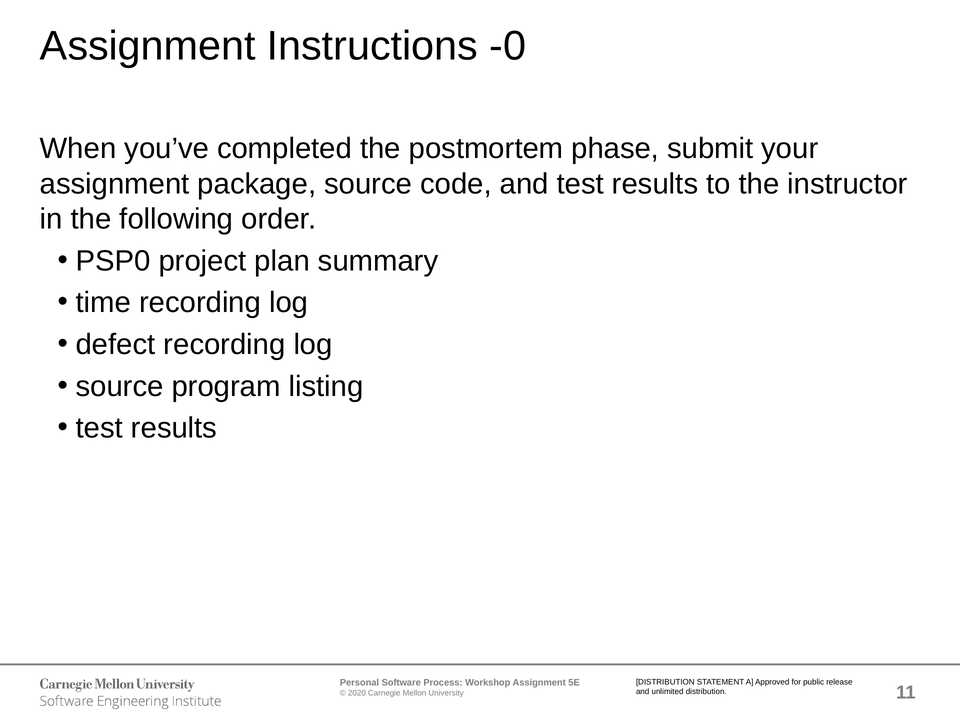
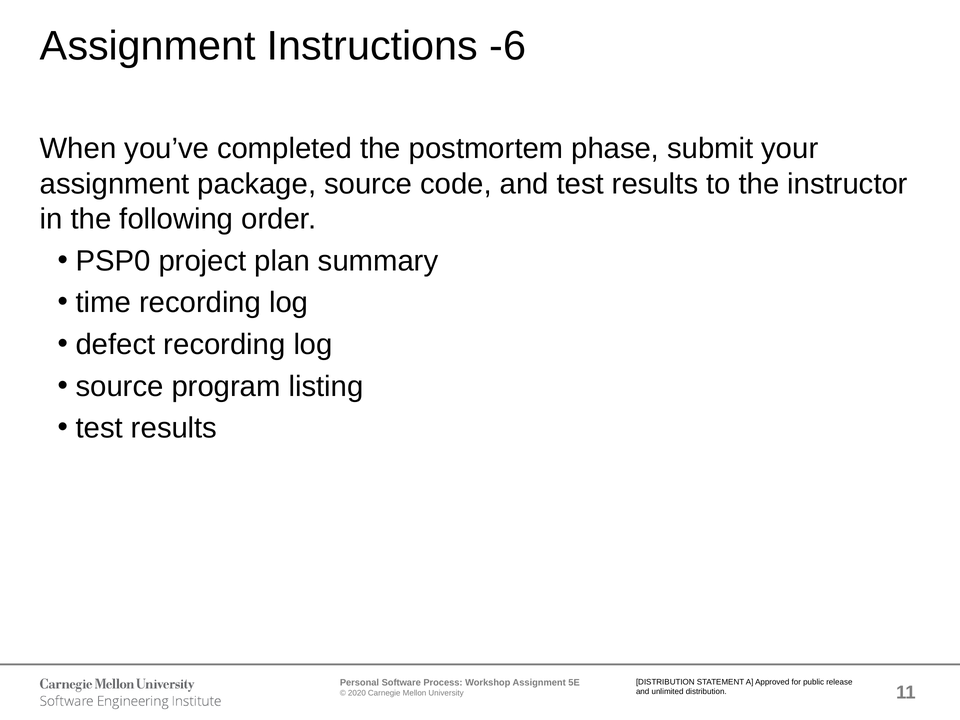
-0: -0 -> -6 (508, 46)
